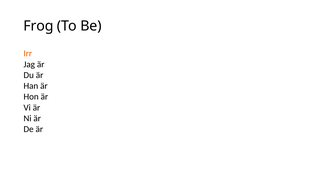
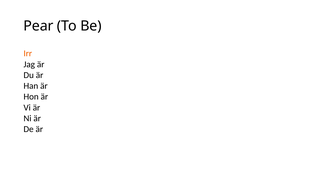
Frog: Frog -> Pear (38, 26)
